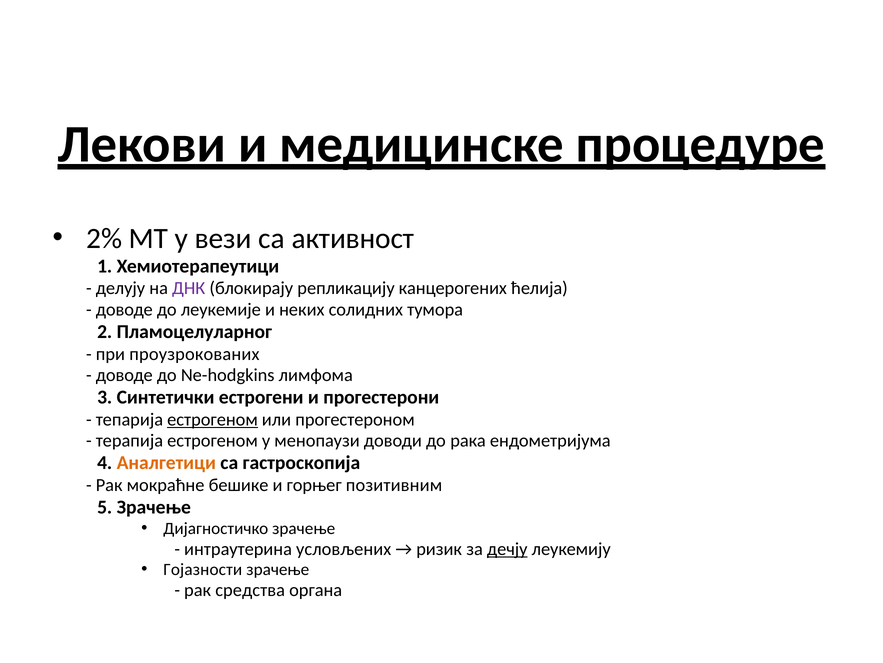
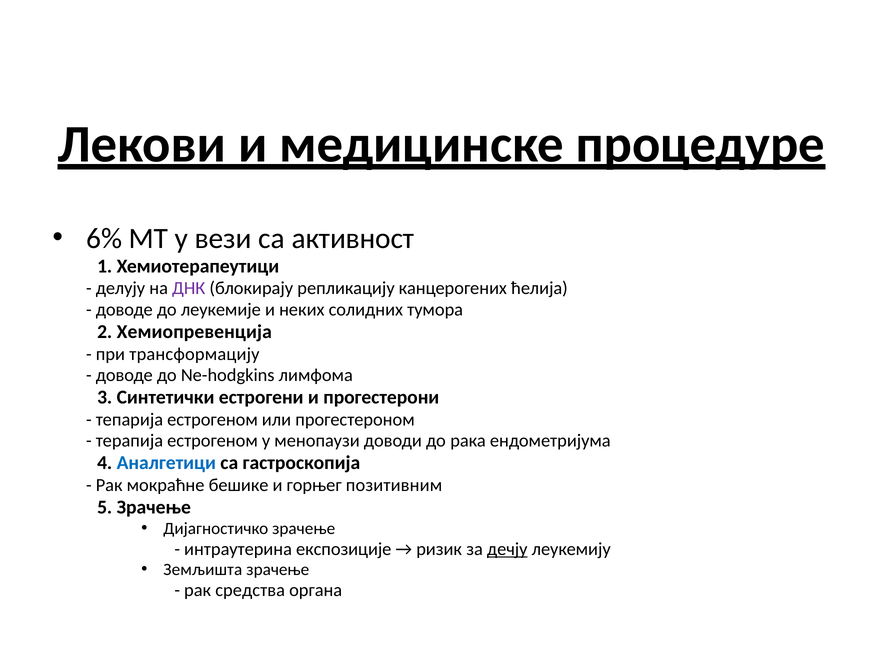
2%: 2% -> 6% (104, 238)
Пламоцелуларног: Пламоцелуларног -> Хемиопревенција (194, 332)
проузрокованих: проузрокованих -> трансформацију (194, 354)
естрогеном underline: present -> none (213, 419)
Аналгетици colour: orange -> blue (166, 462)
условљених: условљених -> експозиције (344, 548)
Гојазности: Гојазности -> Земљишта (203, 569)
